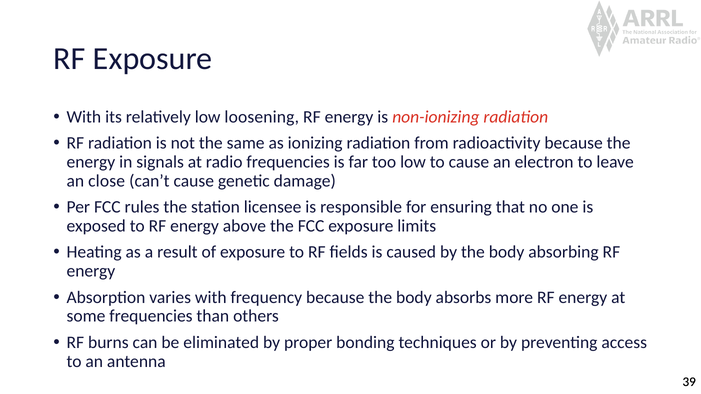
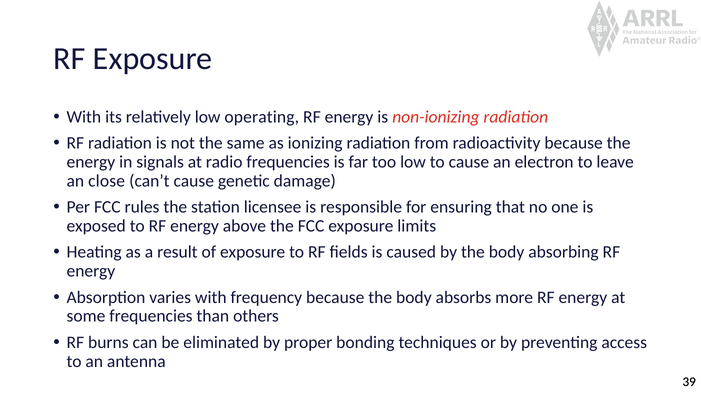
loosening: loosening -> operating (262, 117)
